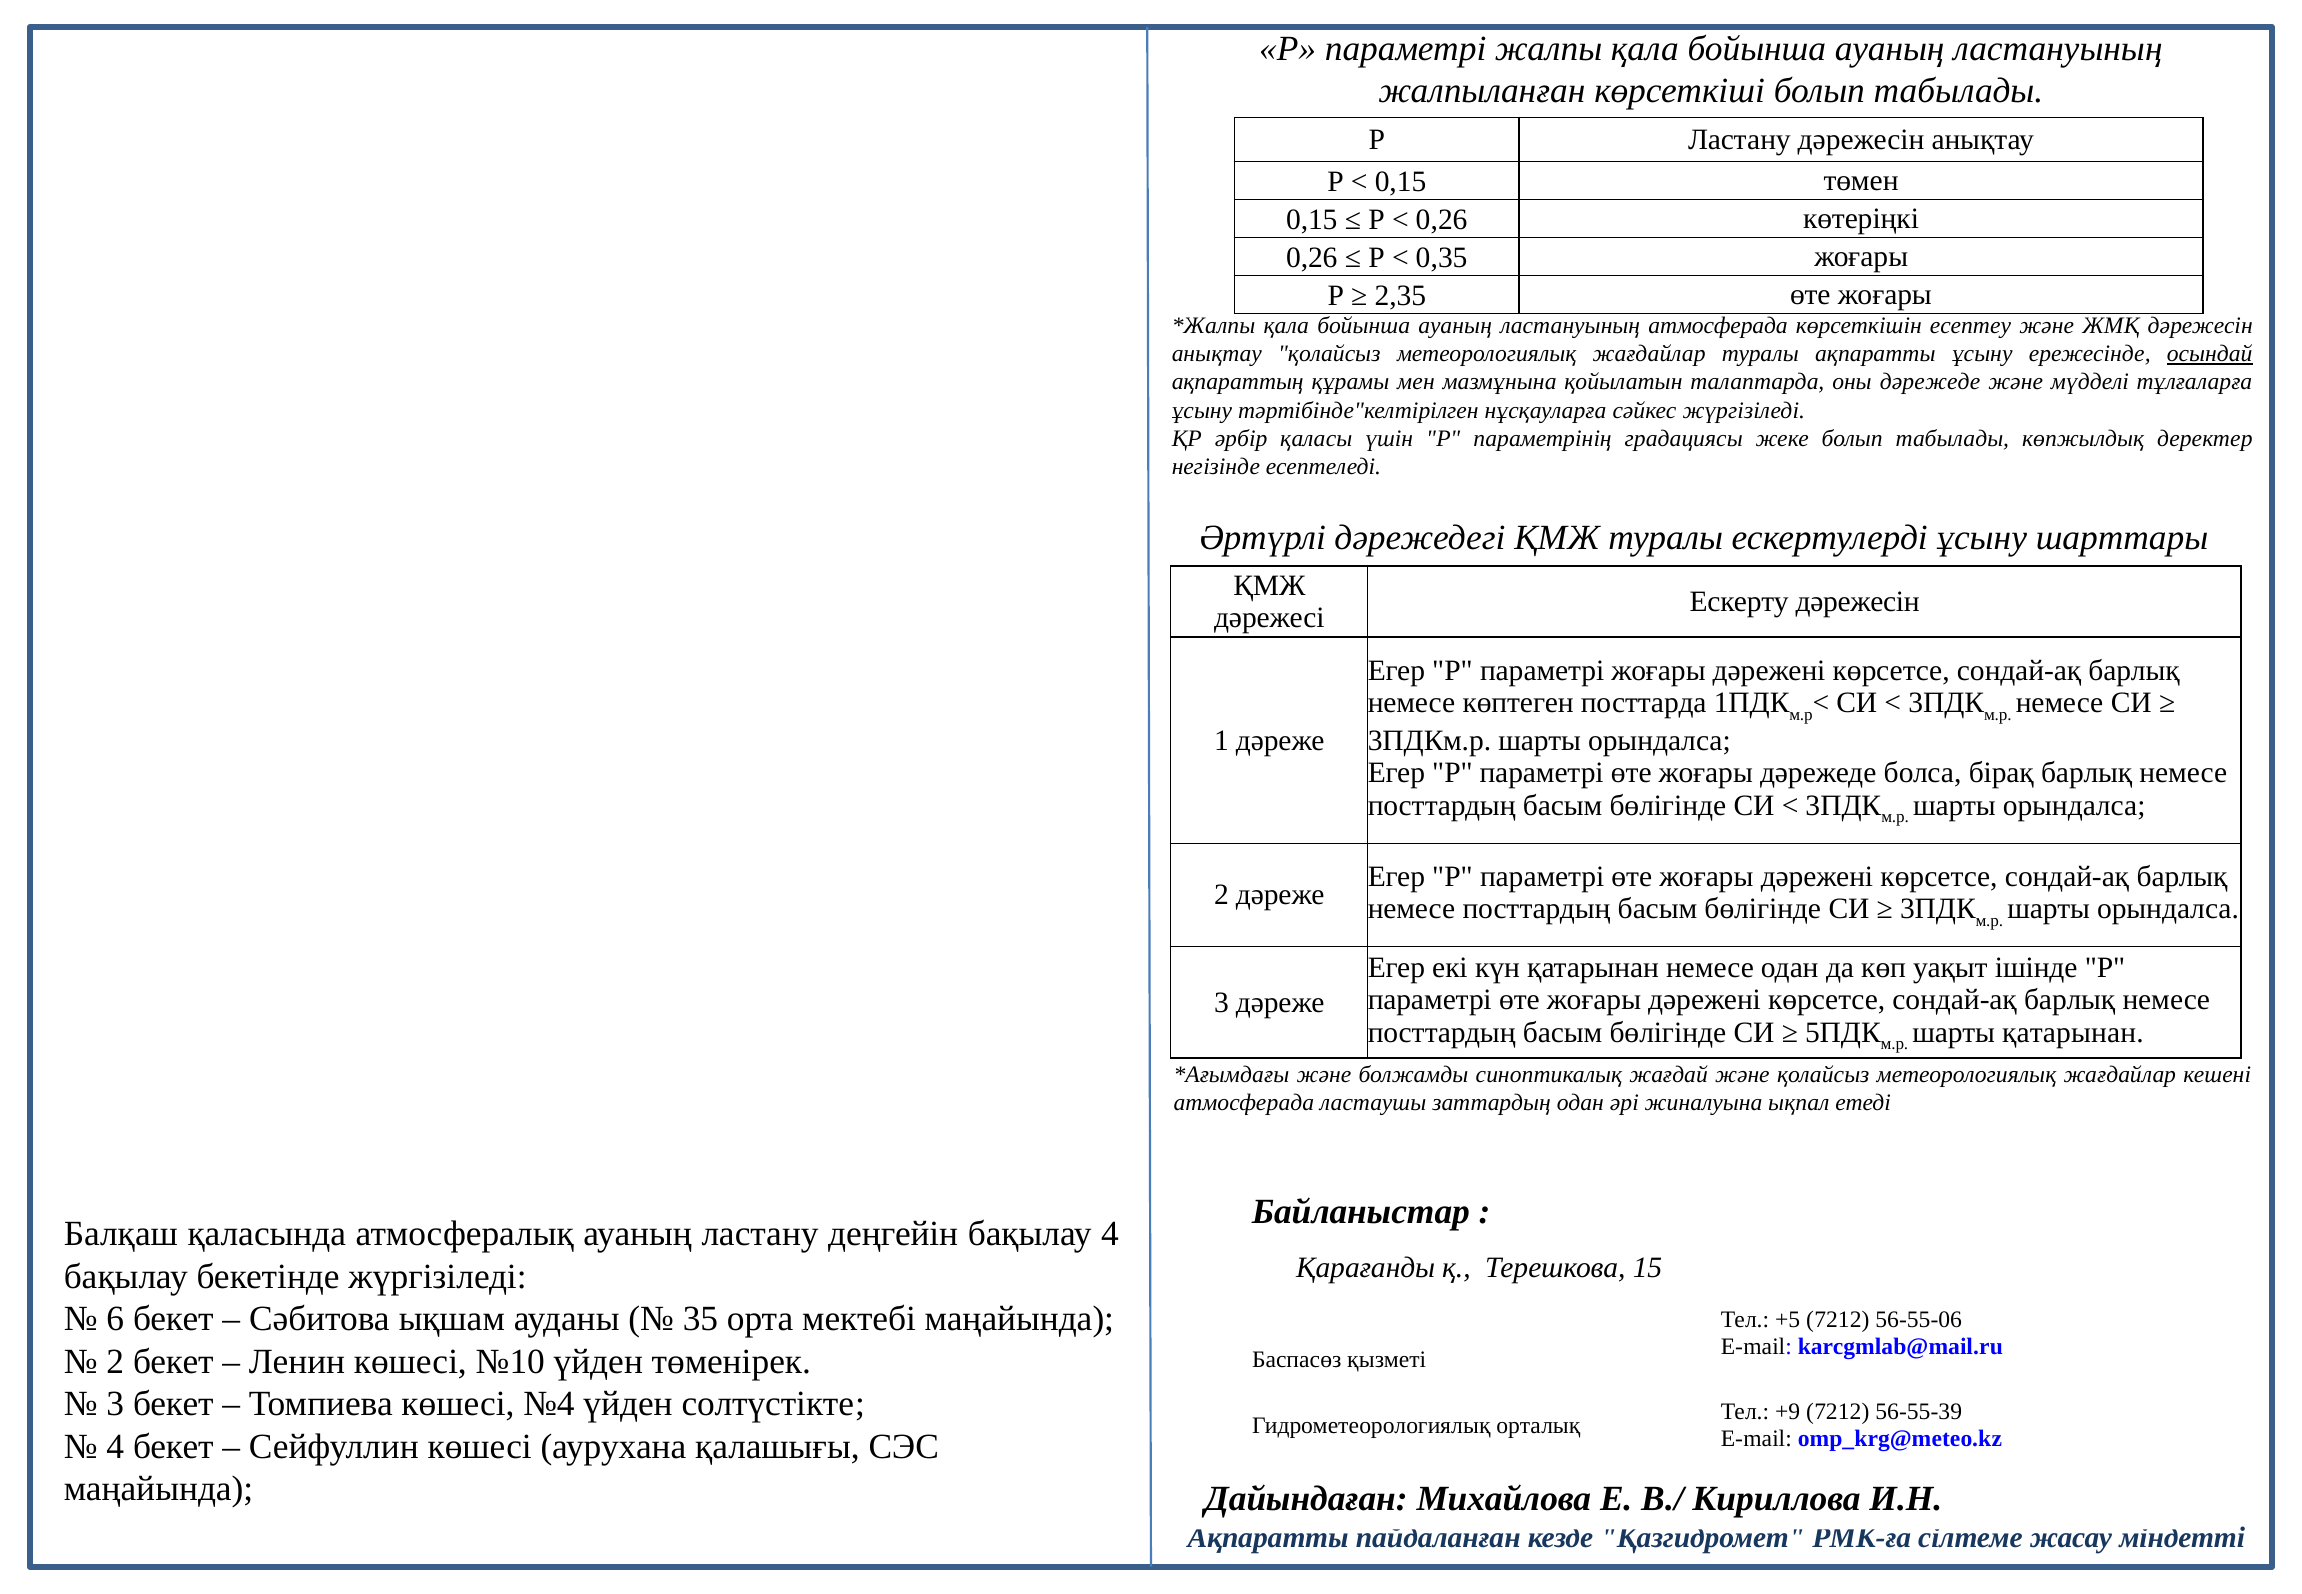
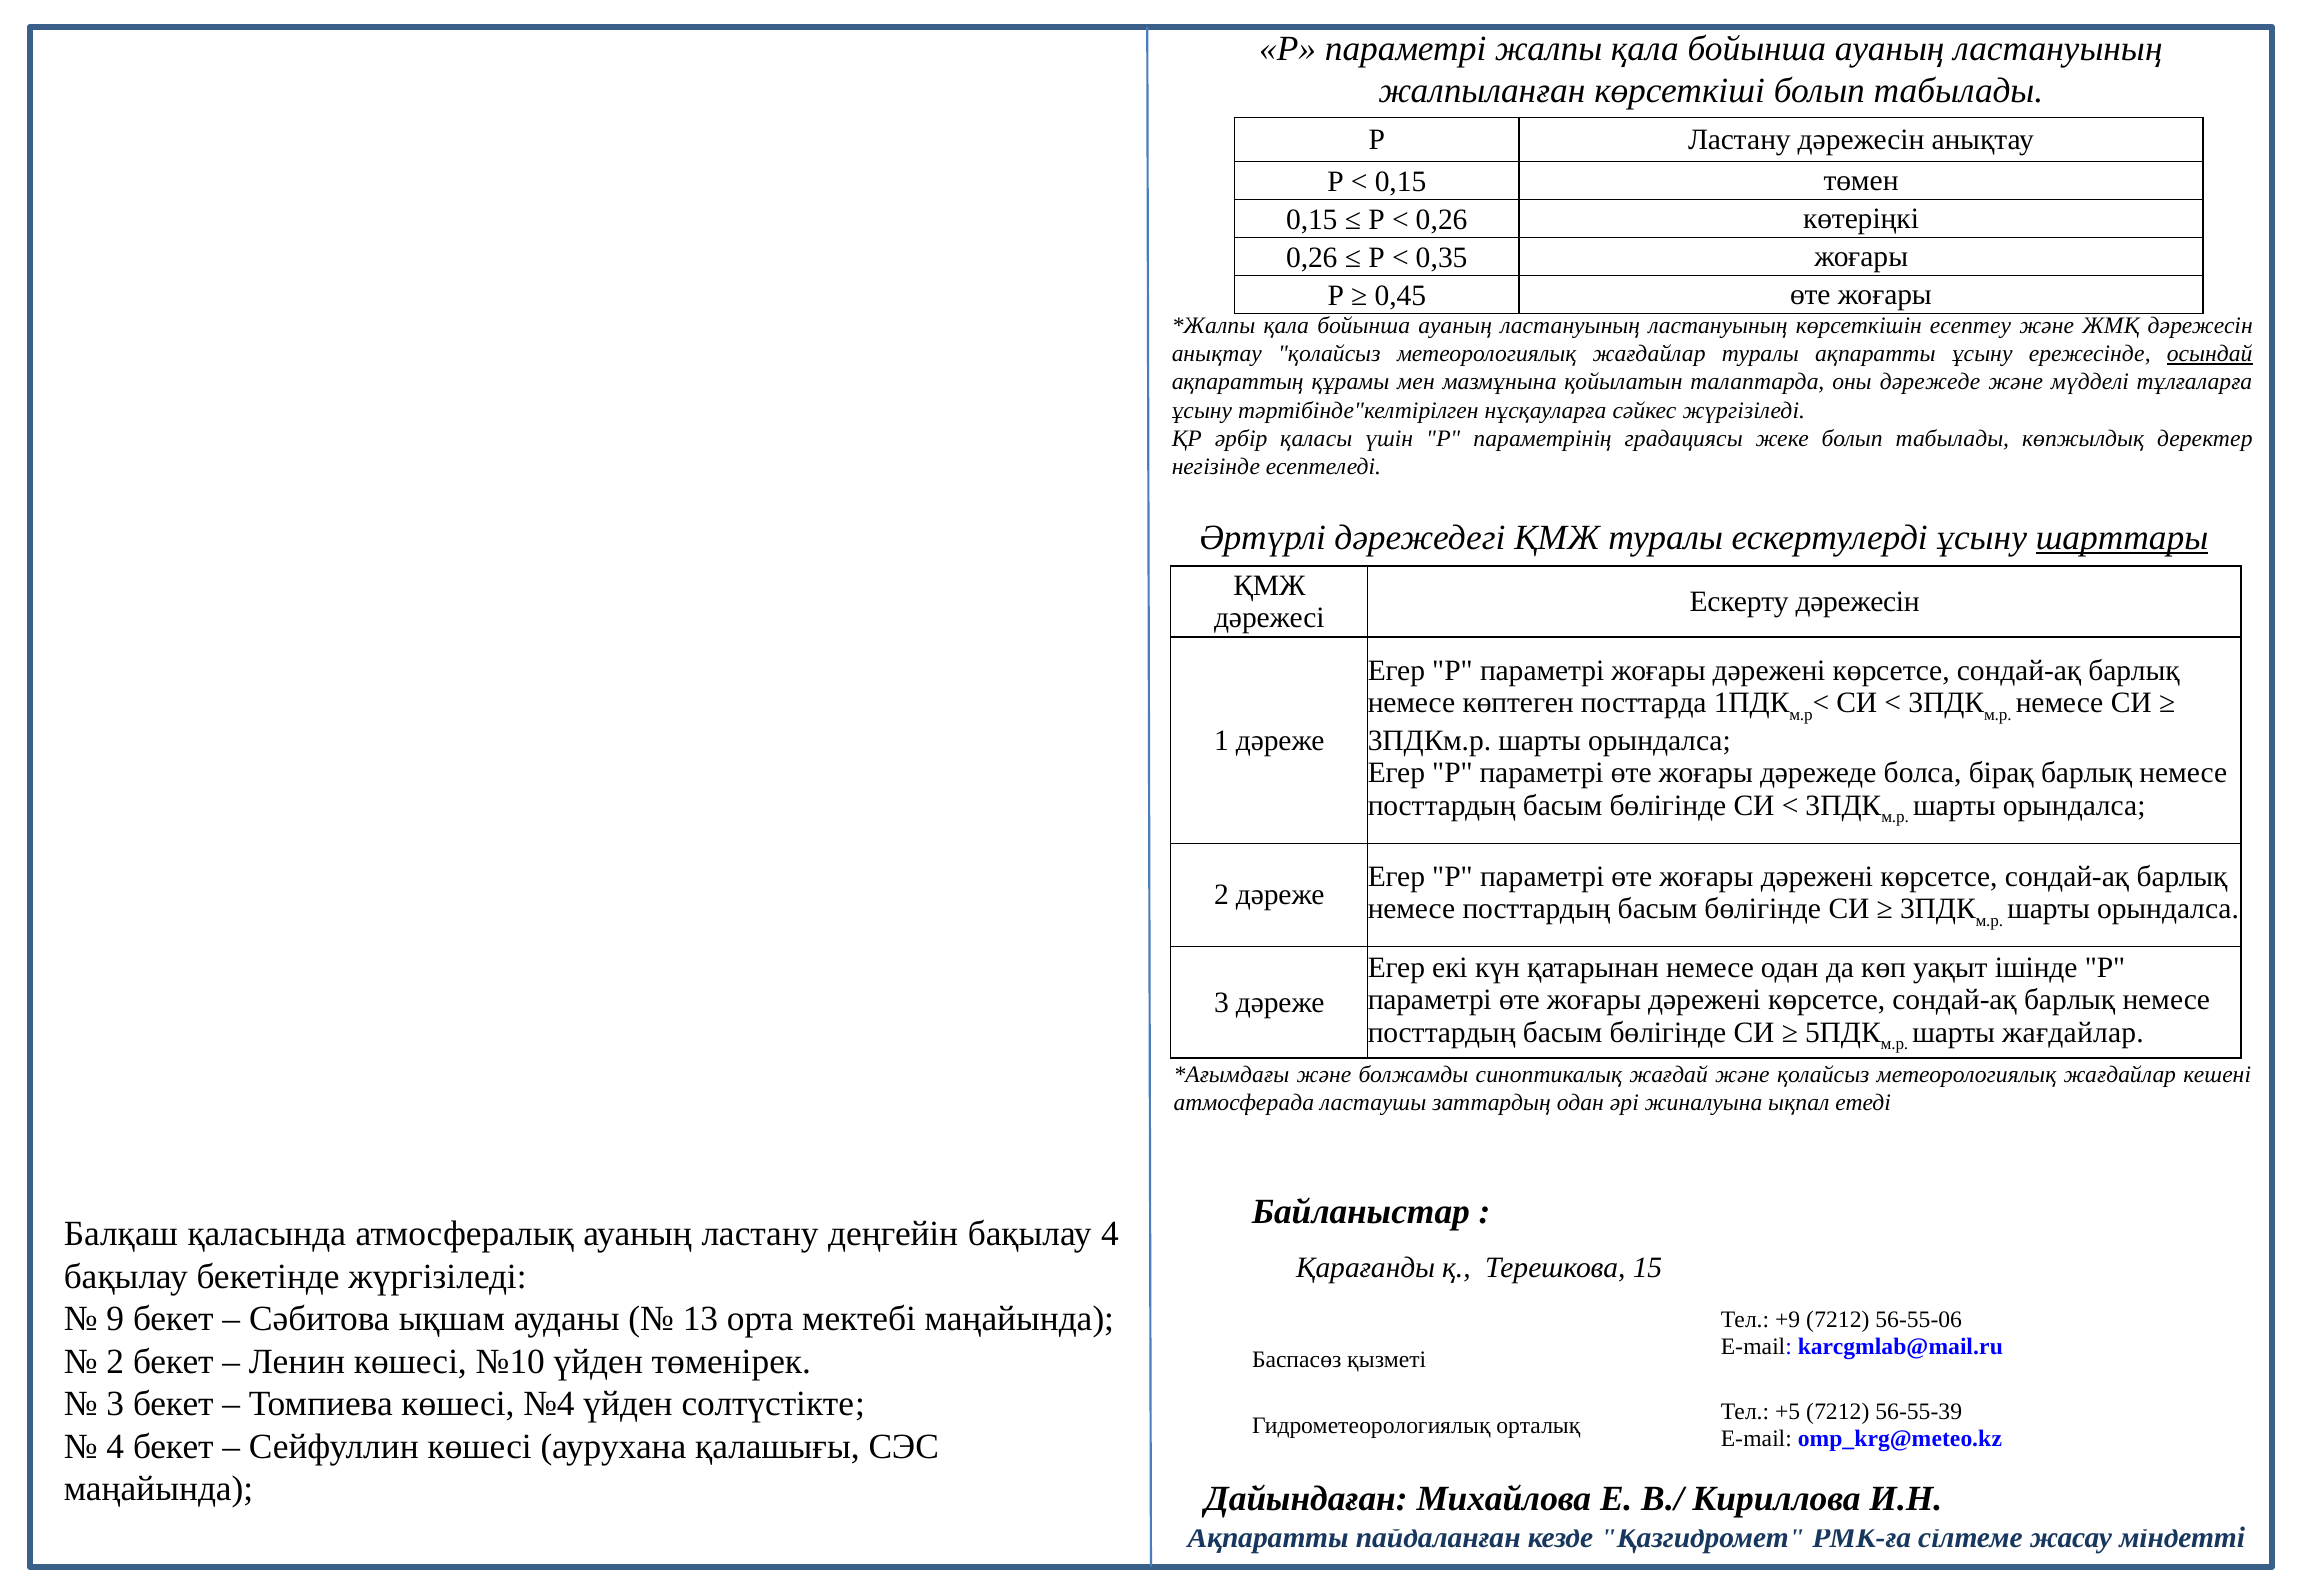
2,35: 2,35 -> 0,45 (1400, 296)
ластануының атмосферада: атмосферада -> ластануының (1718, 326)
шарттары underline: none -> present (2122, 538)
шарты қатарынан: қатарынан -> жағдайлар (2073, 1032)
6: 6 -> 9 (115, 1319)
35: 35 -> 13 (700, 1319)
+5: +5 -> +9 (1788, 1320)
+9: +9 -> +5 (1788, 1412)
